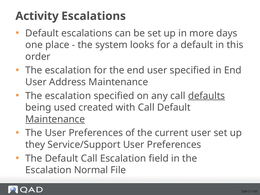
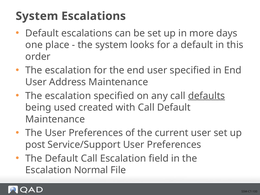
Activity: Activity -> System (37, 16)
Maintenance underline: present -> none (55, 119)
they: they -> post (35, 145)
